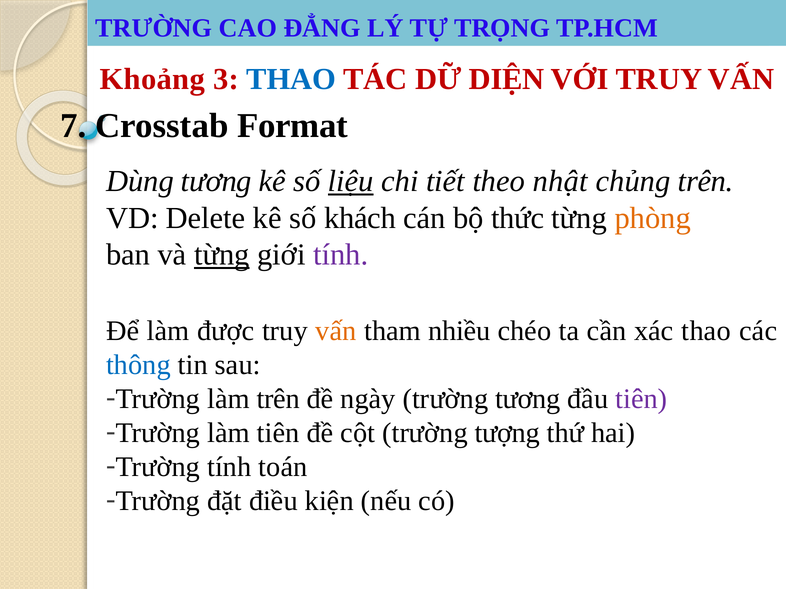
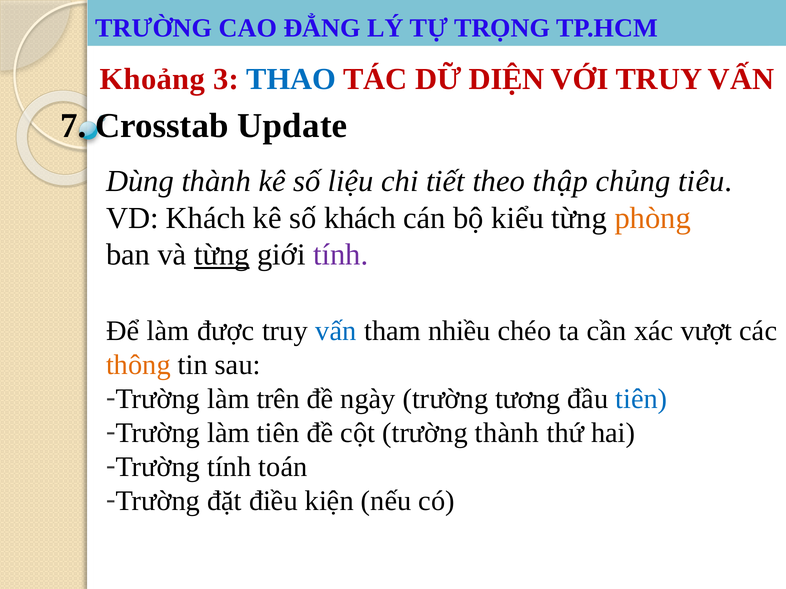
Format: Format -> Update (292, 126)
Dùng tương: tương -> thành (216, 182)
liệu underline: present -> none (351, 182)
nhật: nhật -> thập (560, 182)
chủng trên: trên -> tiêu (705, 182)
VD Delete: Delete -> Khách (206, 218)
thức: thức -> kiểu (518, 218)
vấn colour: orange -> blue (336, 331)
xác thao: thao -> vượt (706, 331)
thông colour: blue -> orange (138, 365)
tiên colour: purple -> blue (641, 399)
trường tượng: tượng -> thành (507, 433)
